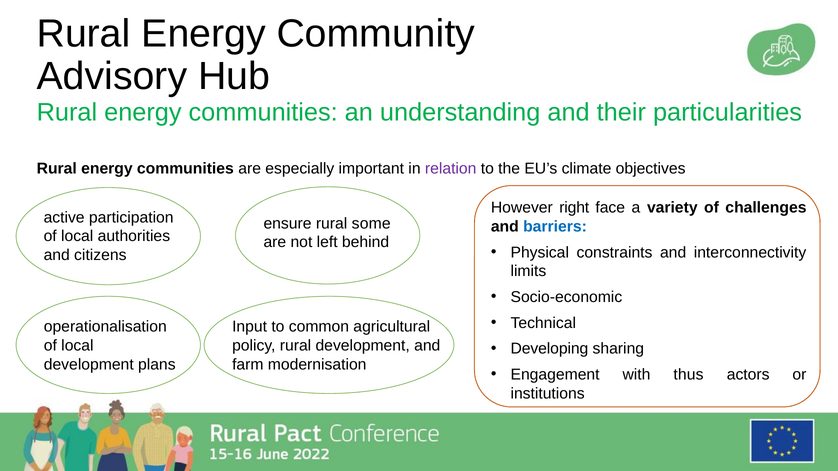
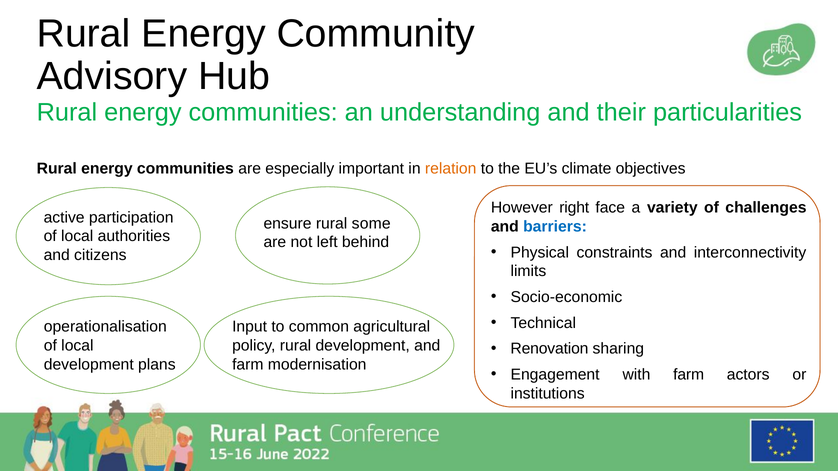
relation colour: purple -> orange (451, 169)
Developing: Developing -> Renovation (549, 349)
with thus: thus -> farm (689, 375)
